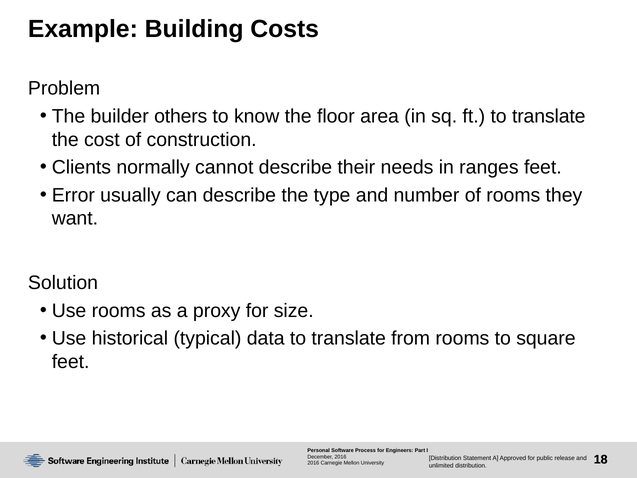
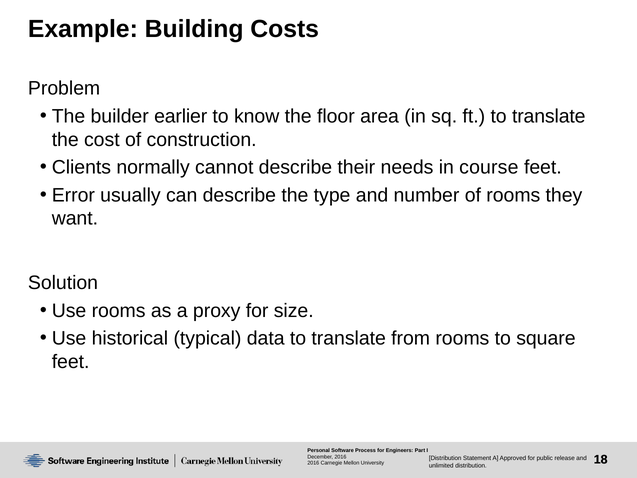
others: others -> earlier (181, 116)
ranges: ranges -> course (489, 167)
